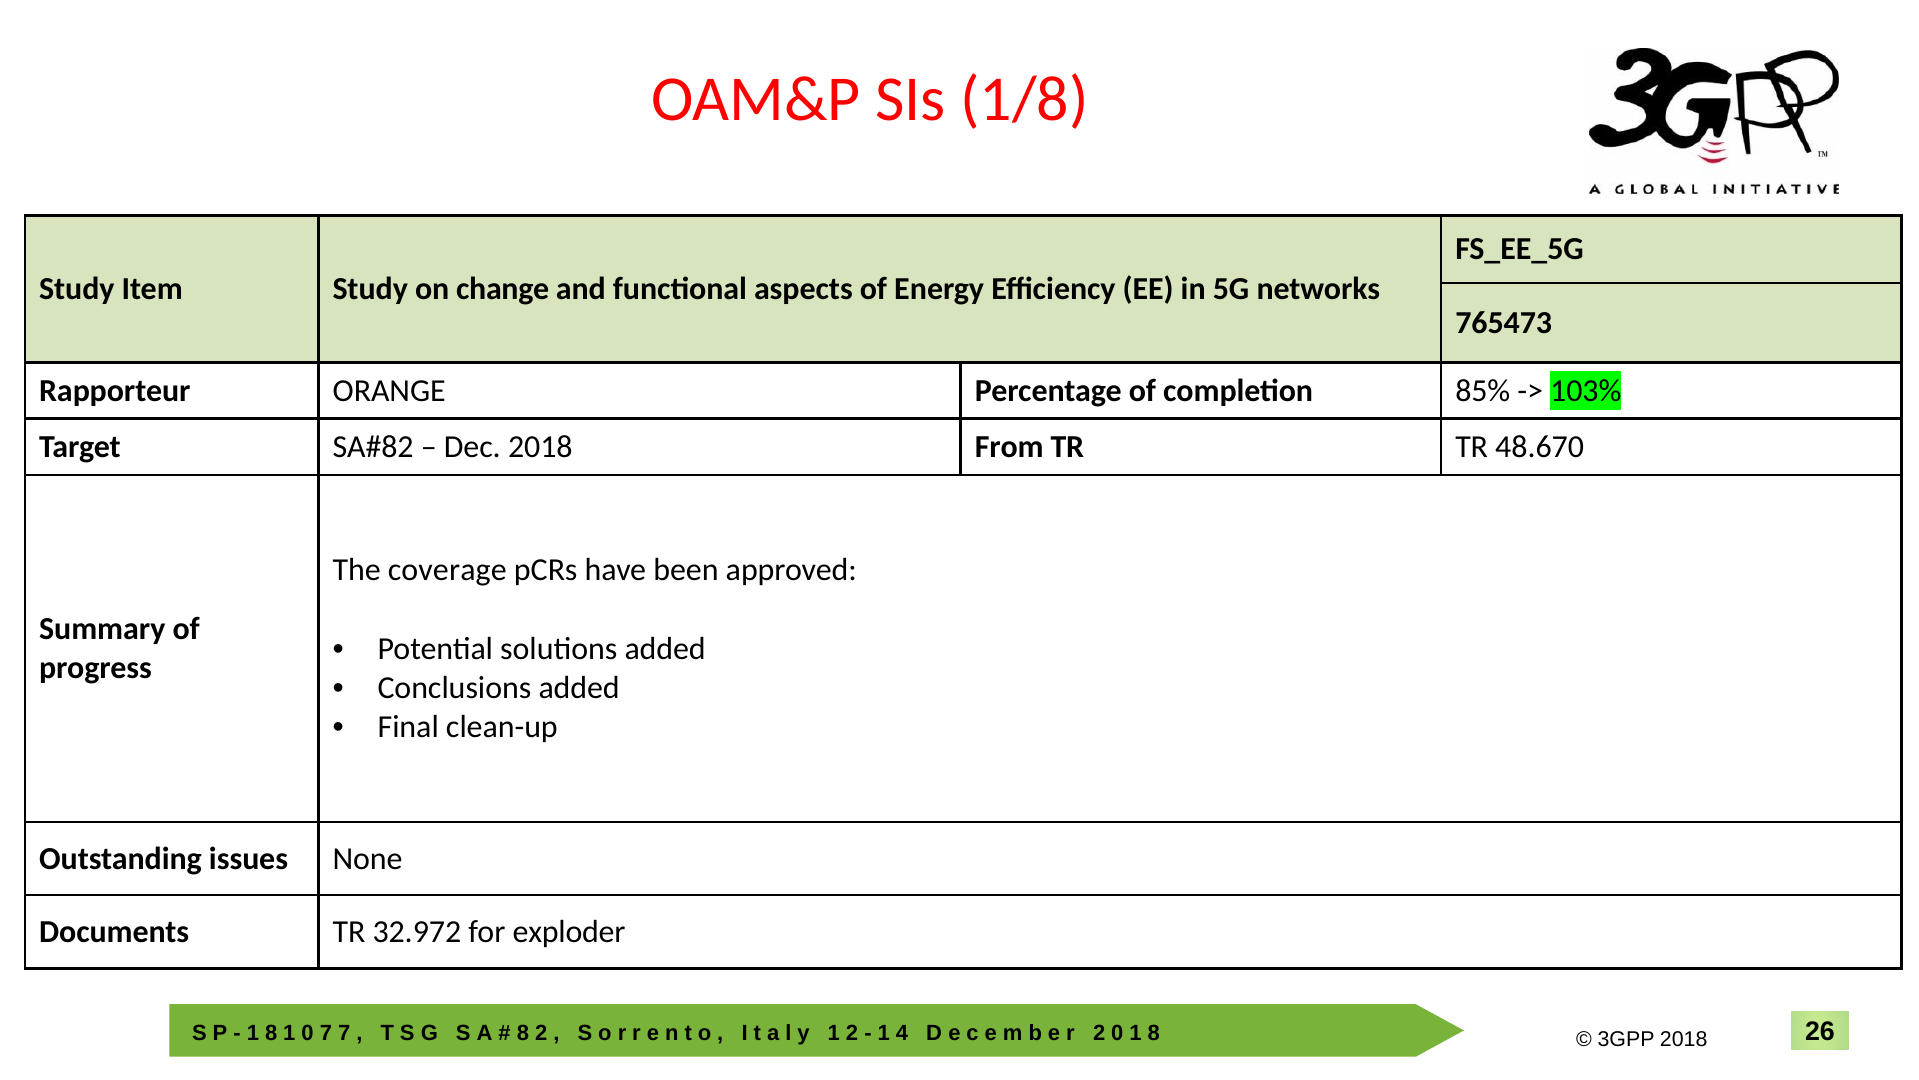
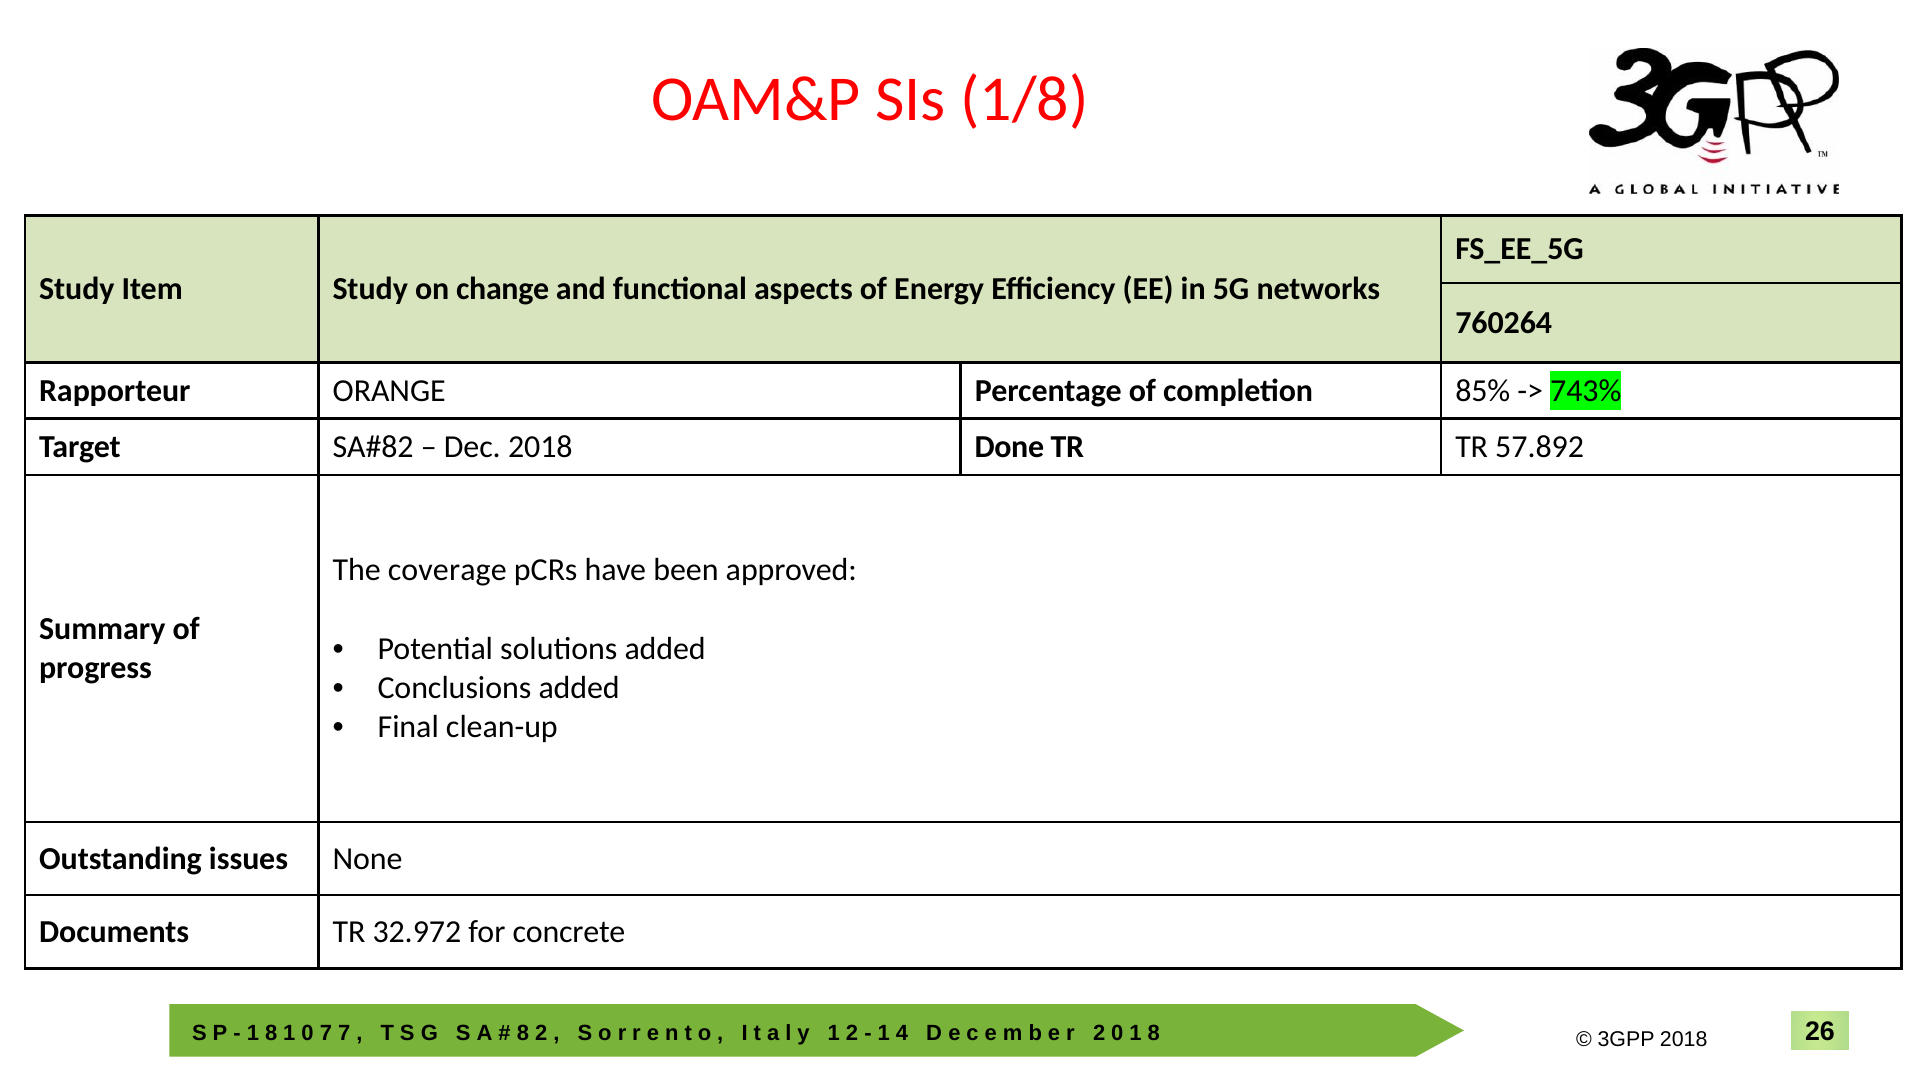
765473: 765473 -> 760264 (1504, 323)
103%: 103% -> 743% (1586, 391)
From: From -> Done (1009, 447)
48.670: 48.670 -> 57.892 (1540, 447)
exploder: exploder -> concrete (569, 931)
